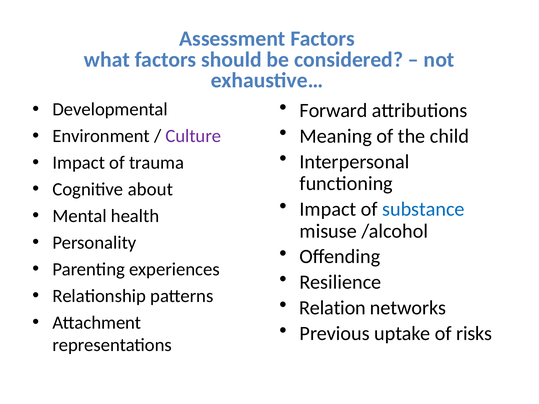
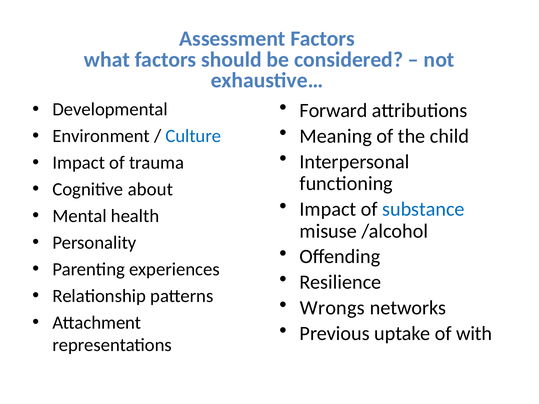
Culture colour: purple -> blue (193, 136)
Relation: Relation -> Wrongs (332, 308)
risks: risks -> with (474, 334)
